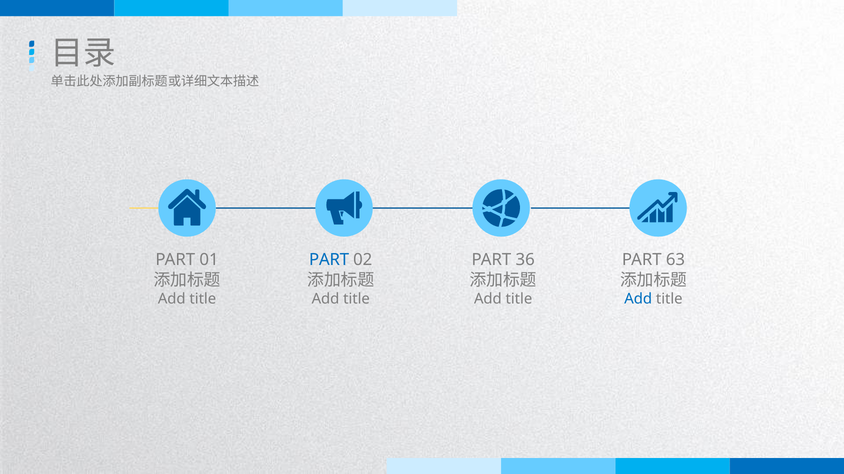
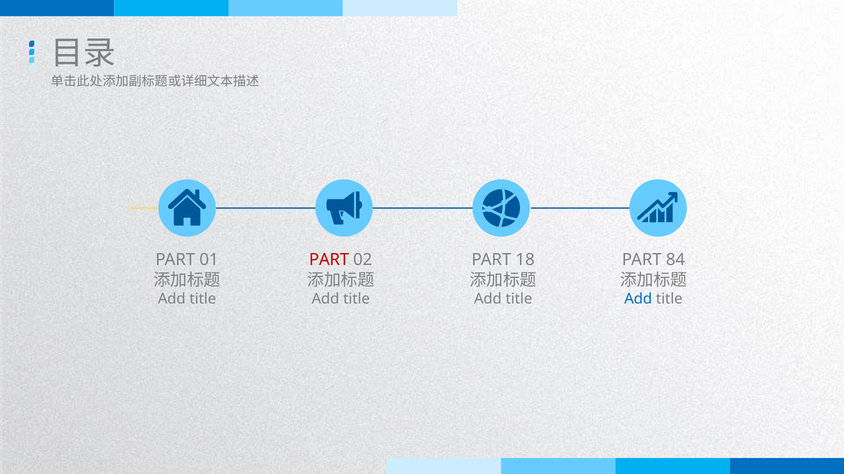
PART colour: blue -> red (329, 260)
36: 36 -> 18 (525, 260)
63: 63 -> 84 (675, 260)
